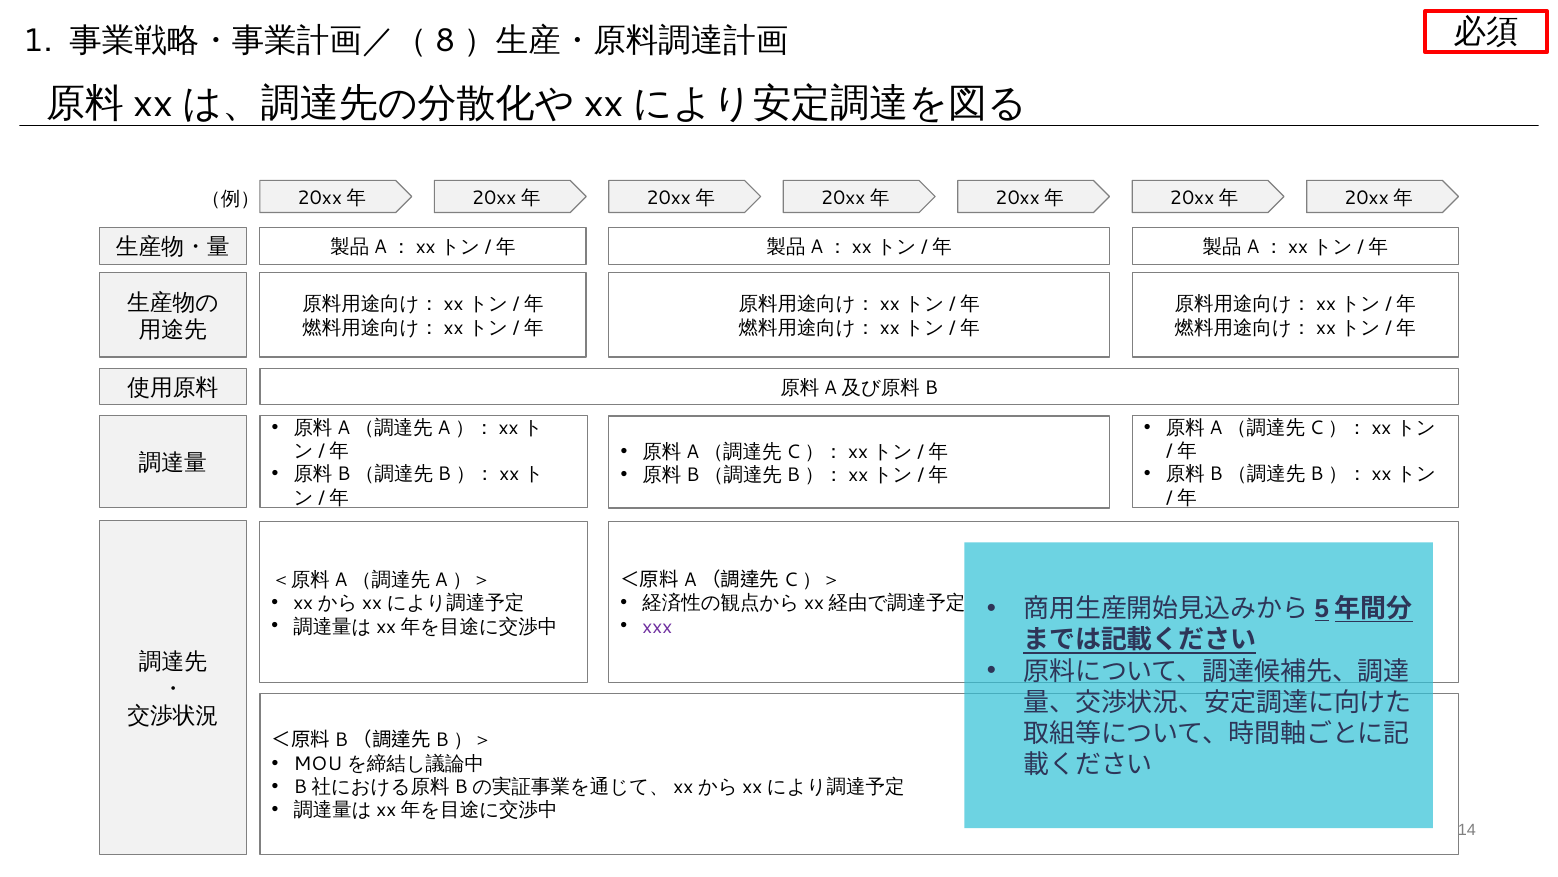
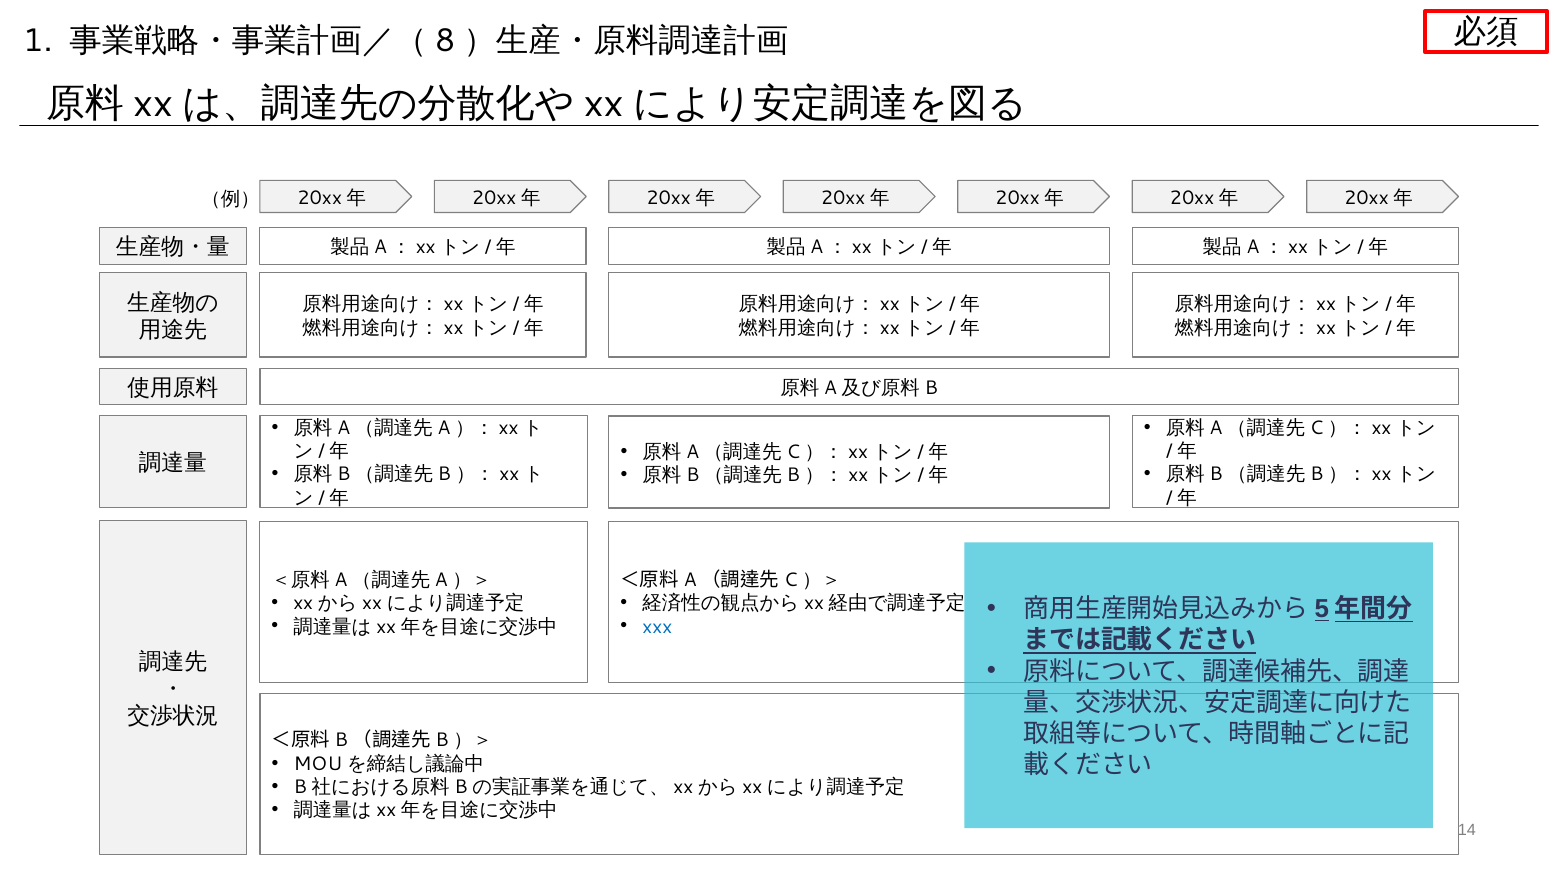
xxx colour: purple -> blue (657, 626)
